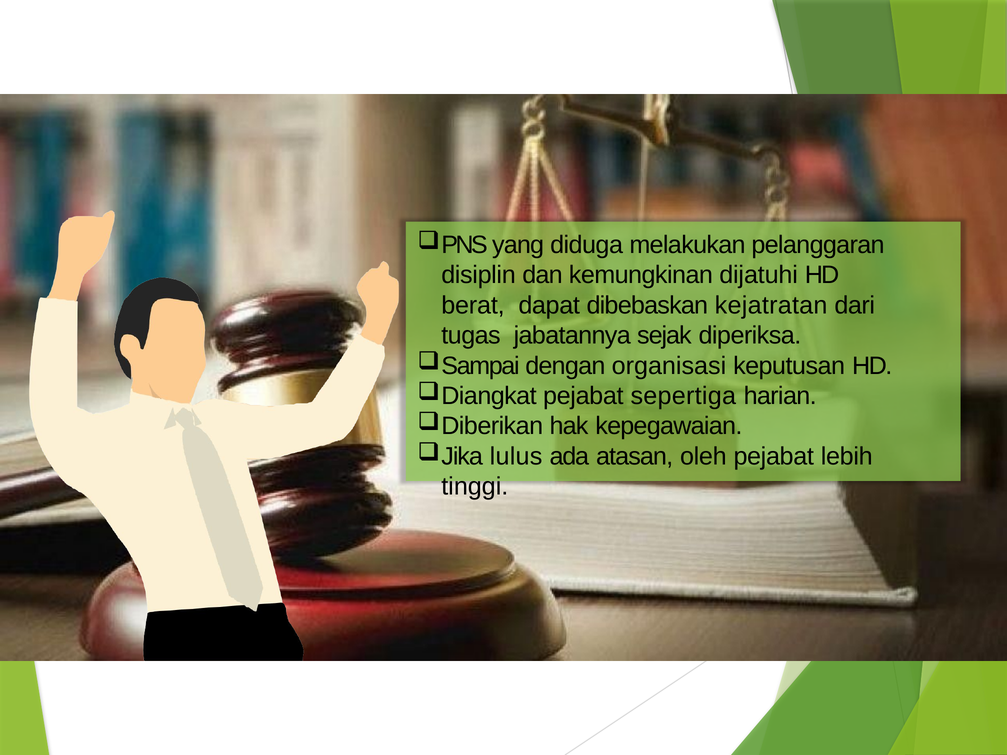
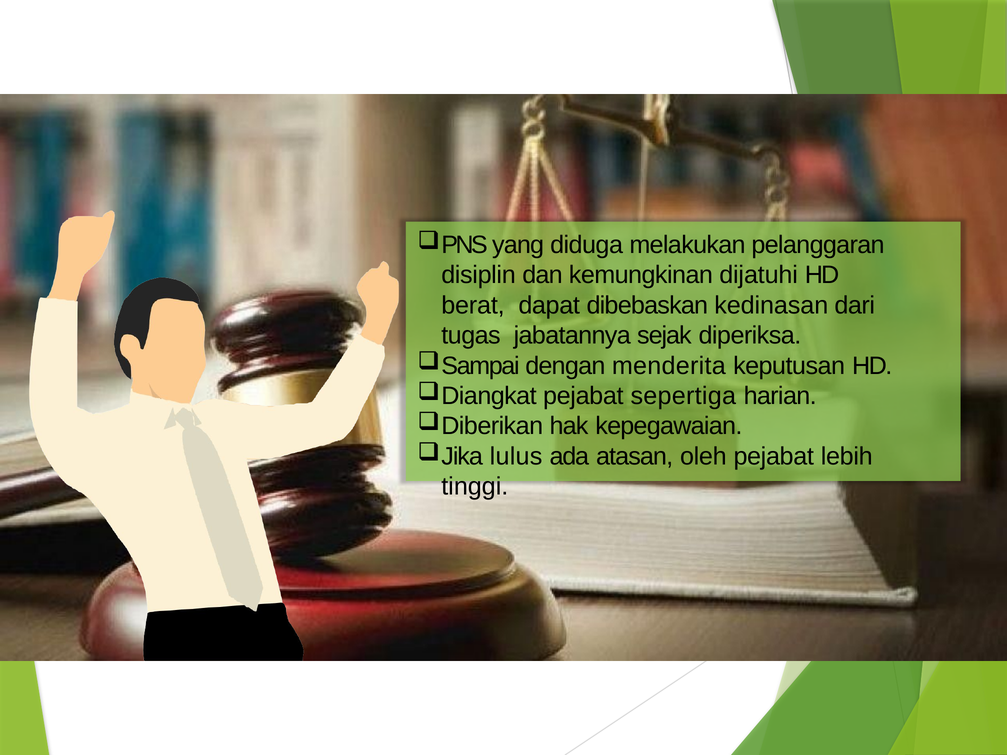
kejatratan: kejatratan -> kedinasan (771, 305)
organisasi: organisasi -> menderita (669, 366)
